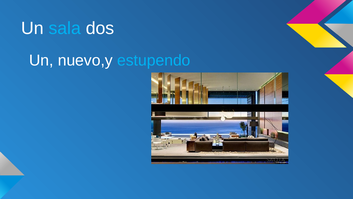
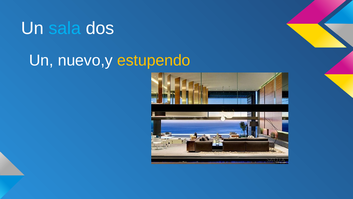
estupendo colour: light blue -> yellow (154, 60)
